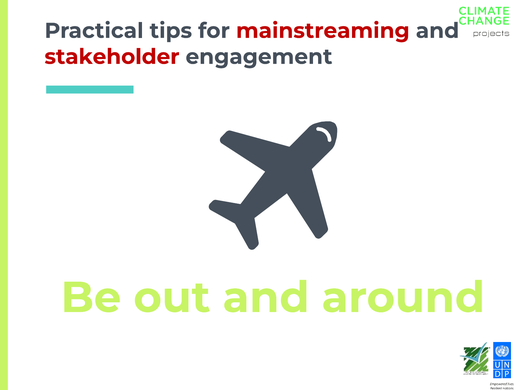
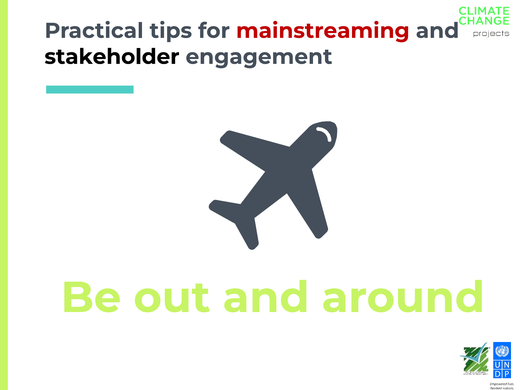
stakeholder colour: red -> black (112, 57)
